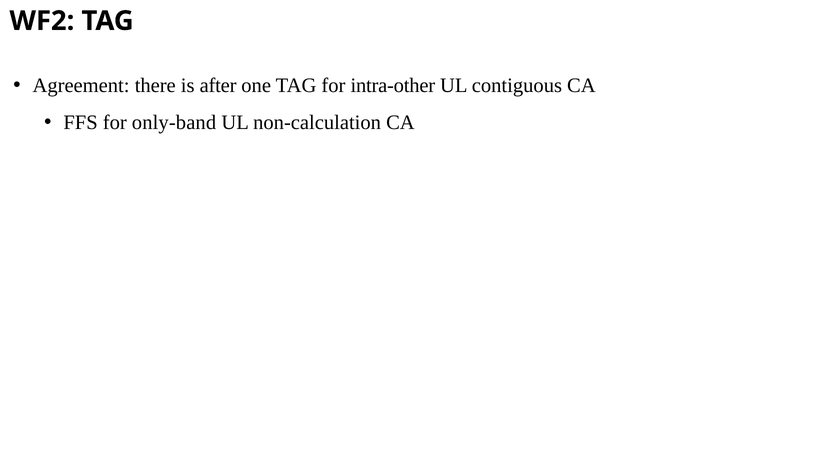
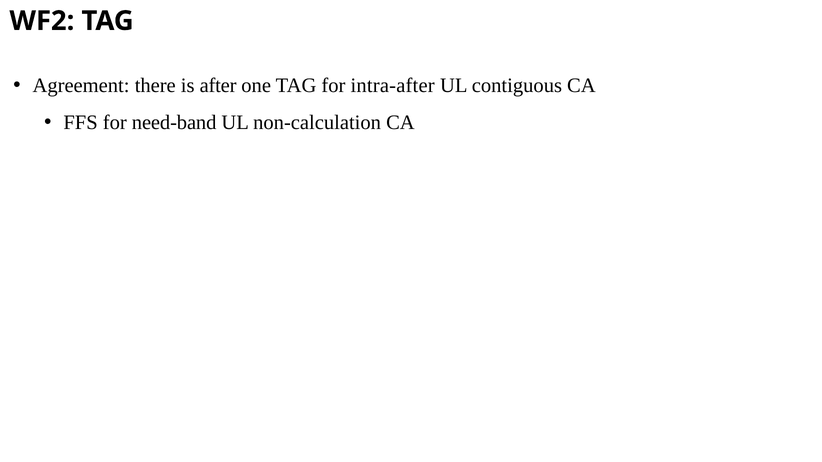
intra-other: intra-other -> intra-after (393, 86)
only-band: only-band -> need-band (174, 123)
